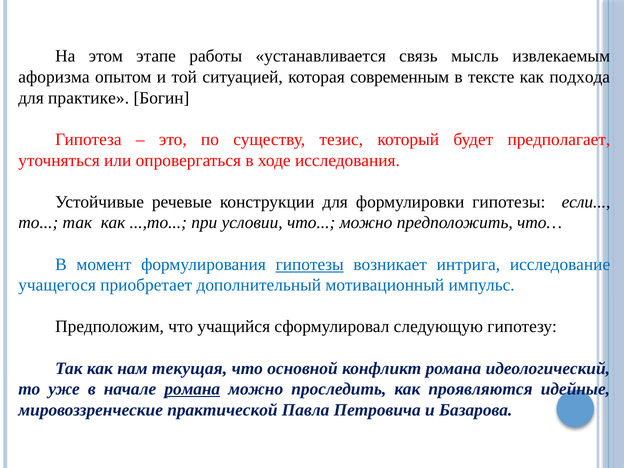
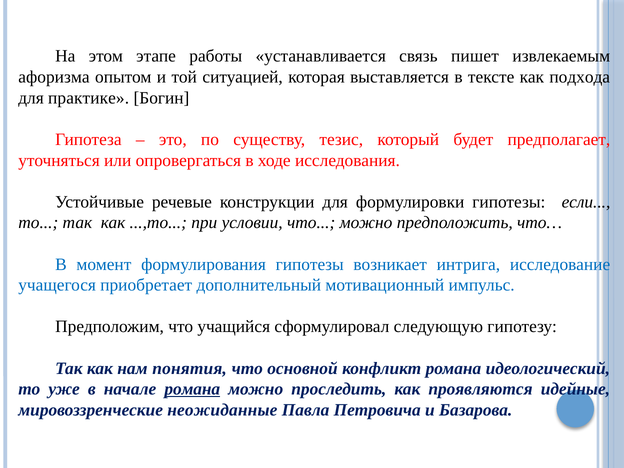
мысль: мысль -> пишет (475, 56)
современным: современным -> выставляется (400, 77)
гипотезы underline: present -> none (310, 264)
текущая: текущая -> понятия (190, 368)
практической: практической -> неожиданные (222, 410)
